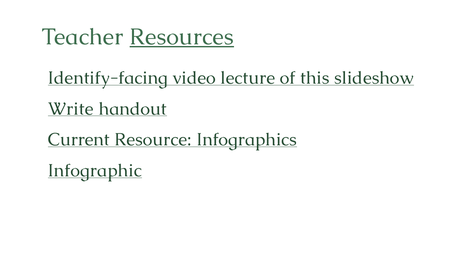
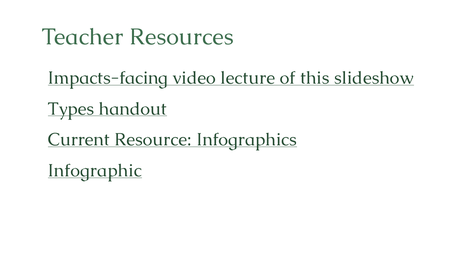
Resources underline: present -> none (182, 37)
Identify-facing: Identify-facing -> Impacts-facing (108, 78)
Write: Write -> Types (71, 109)
